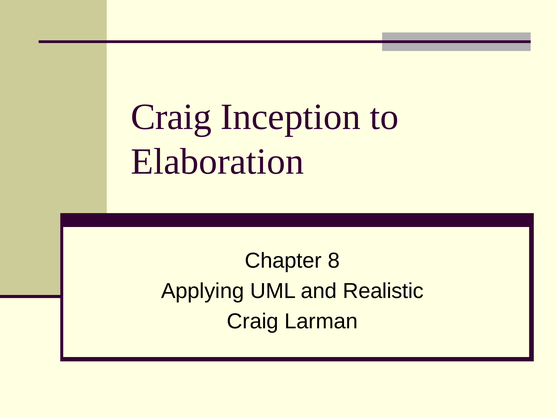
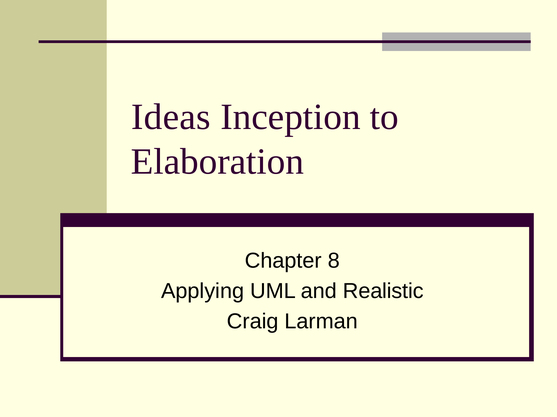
Craig: Craig -> Ideas (171, 117)
